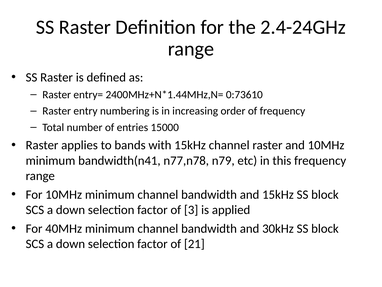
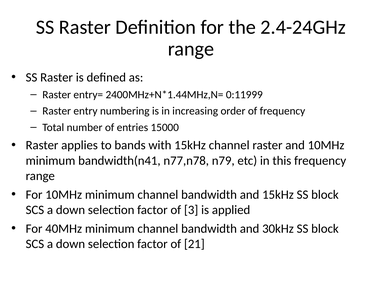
0:73610: 0:73610 -> 0:11999 (244, 94)
